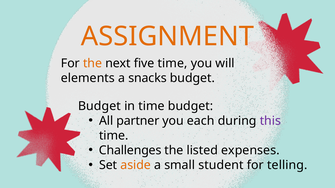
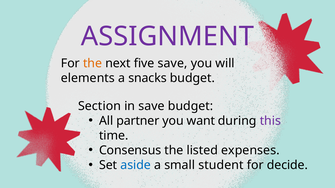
ASSIGNMENT colour: orange -> purple (167, 36)
five time: time -> save (173, 63)
Budget: Budget -> Section (100, 106)
in time: time -> save (152, 106)
each: each -> want (201, 121)
Challenges: Challenges -> Consensus (130, 151)
aside colour: orange -> blue (136, 165)
telling: telling -> decide (287, 165)
